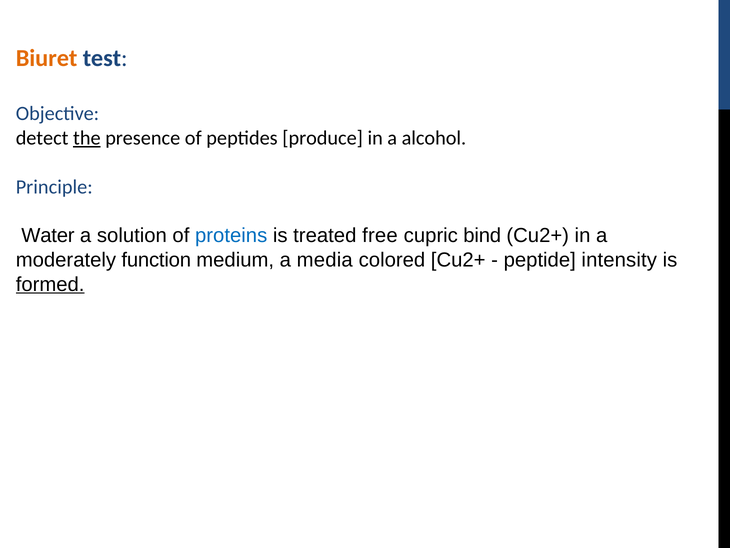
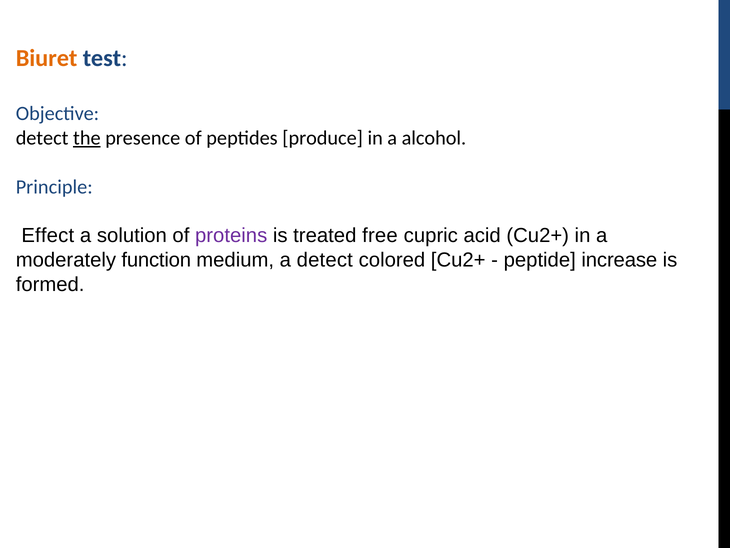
Water: Water -> Effect (48, 235)
proteins colour: blue -> purple (231, 235)
bind: bind -> acid (482, 235)
a media: media -> detect (325, 260)
intensity: intensity -> increase (619, 260)
formed underline: present -> none (50, 284)
